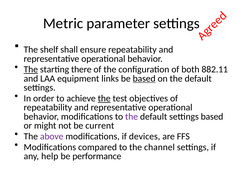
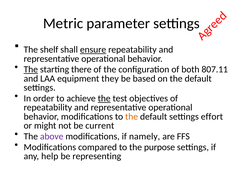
ensure underline: none -> present (93, 50)
882.11: 882.11 -> 807.11 (215, 70)
links: links -> they (110, 79)
based underline: present -> none (144, 79)
the colour: purple -> orange (132, 117)
settings based: based -> effort (212, 117)
devices: devices -> namely (145, 137)
channel: channel -> purpose (160, 147)
performance: performance -> representing (97, 156)
